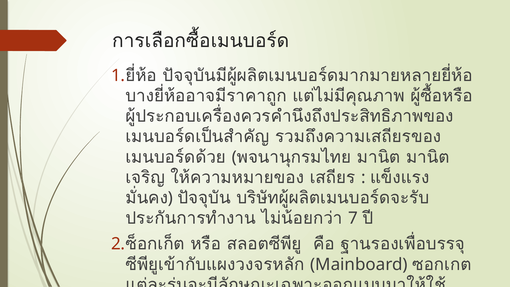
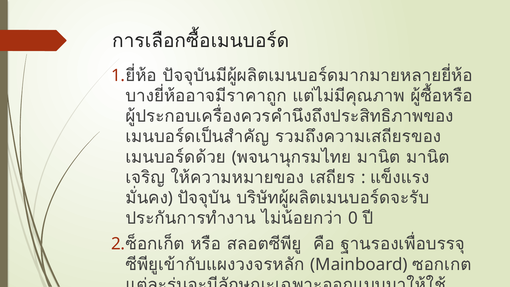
7: 7 -> 0 (353, 218)
